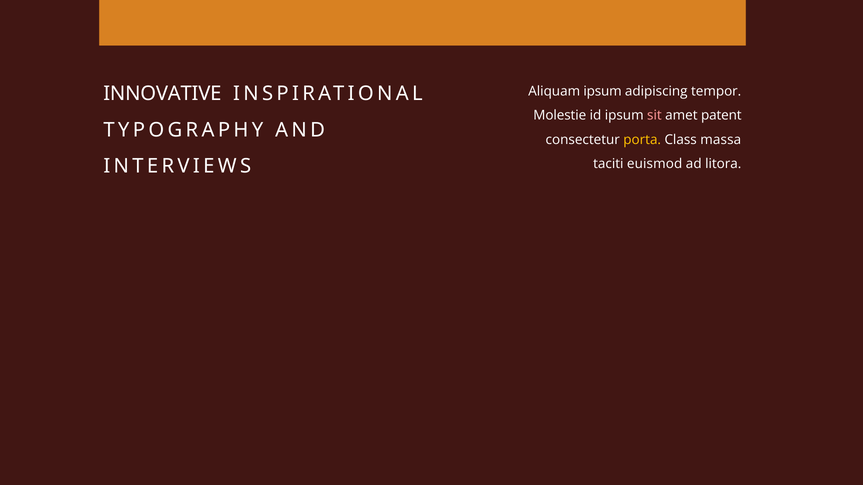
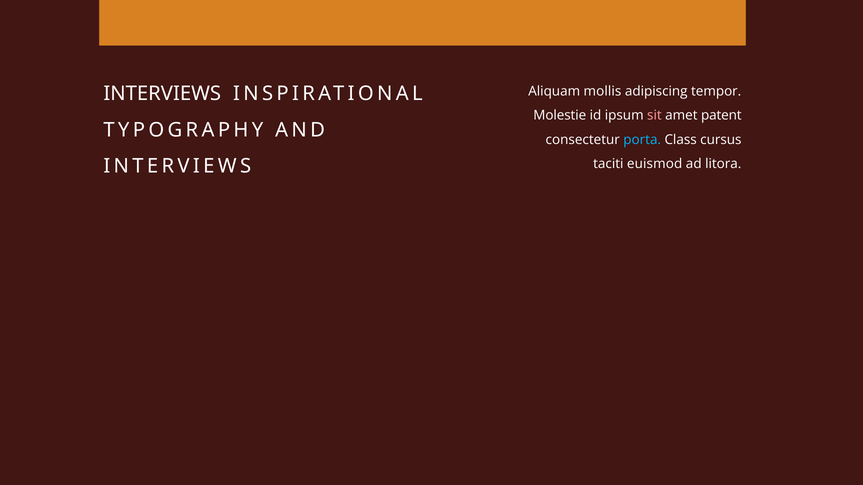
Aliquam ipsum: ipsum -> mollis (602, 91)
INNOVATIVE: INNOVATIVE -> INTERVIEWS (162, 94)
porta colour: yellow -> light blue (642, 140)
massa: massa -> cursus (721, 140)
